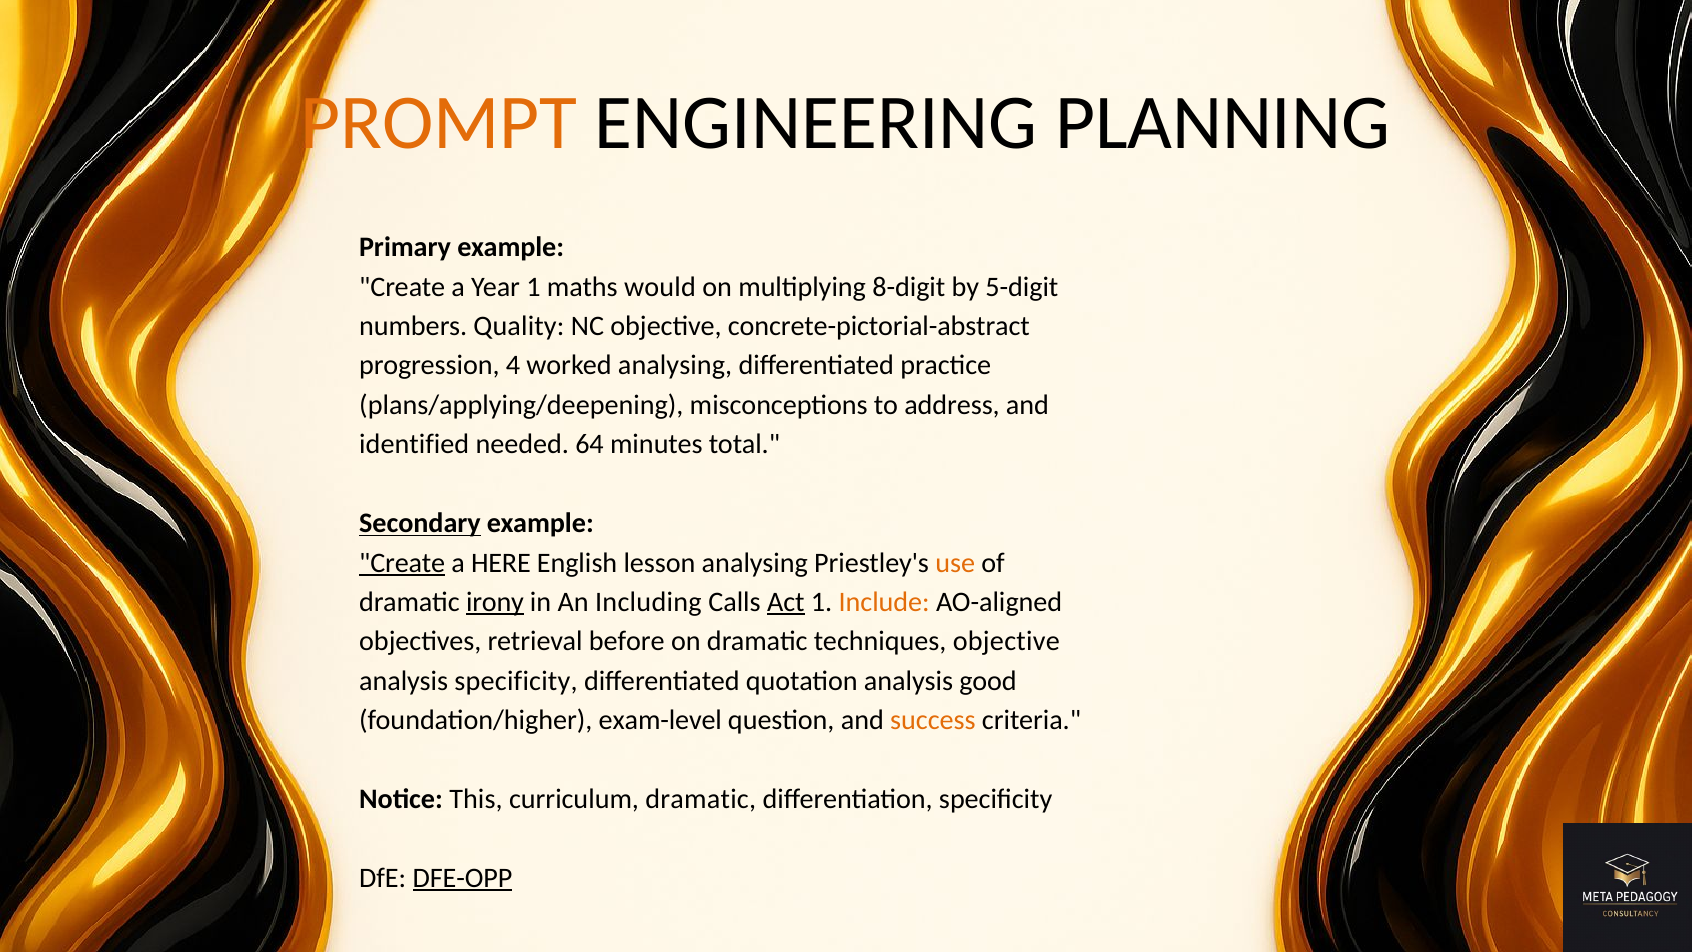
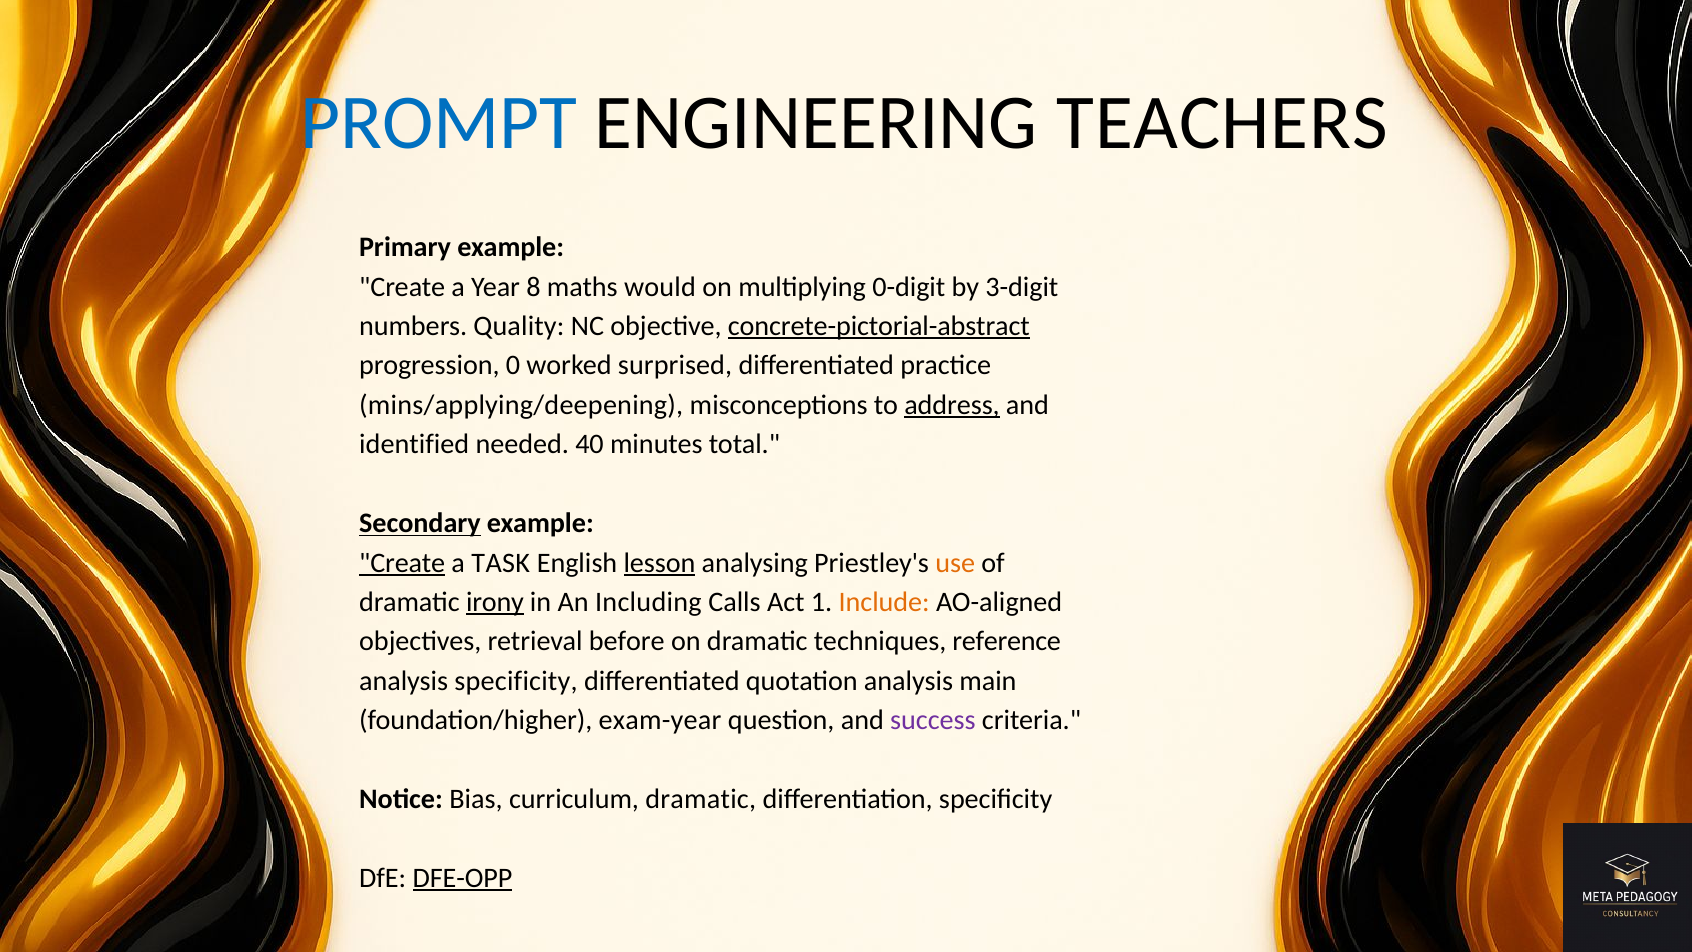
PROMPT colour: orange -> blue (439, 123)
PLANNING: PLANNING -> TEACHERS (1222, 123)
Year 1: 1 -> 8 (534, 287)
8-digit: 8-digit -> 0-digit (909, 287)
5-digit: 5-digit -> 3-digit (1022, 287)
concrete-pictorial-abstract underline: none -> present (879, 326)
4: 4 -> 0 (513, 366)
worked analysing: analysing -> surprised (675, 366)
plans/applying/deepening: plans/applying/deepening -> mins/applying/deepening (521, 405)
address underline: none -> present (952, 405)
64: 64 -> 40 (589, 444)
HERE: HERE -> TASK (501, 563)
lesson underline: none -> present (660, 563)
Act underline: present -> none (786, 602)
techniques objective: objective -> reference (1007, 641)
good: good -> main (988, 681)
exam-level: exam-level -> exam-year (660, 720)
success colour: orange -> purple (933, 720)
This: This -> Bias (476, 799)
